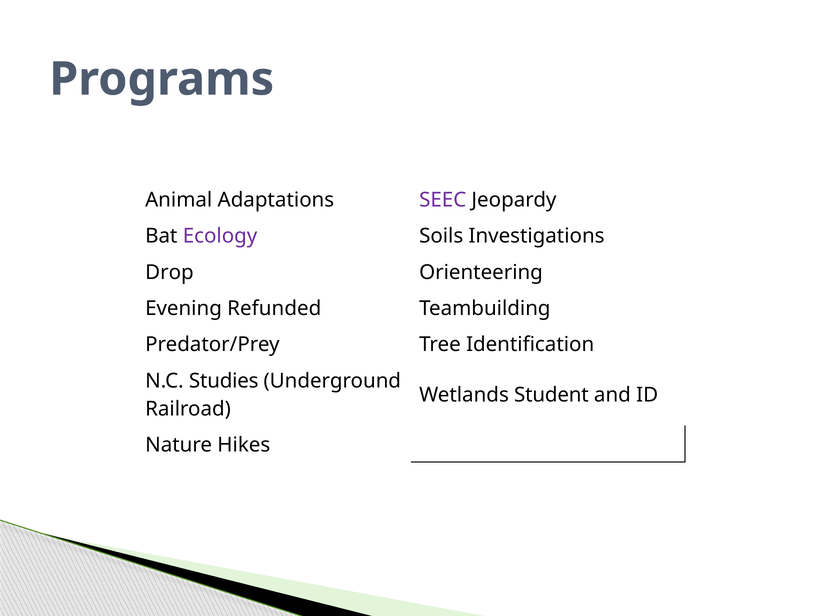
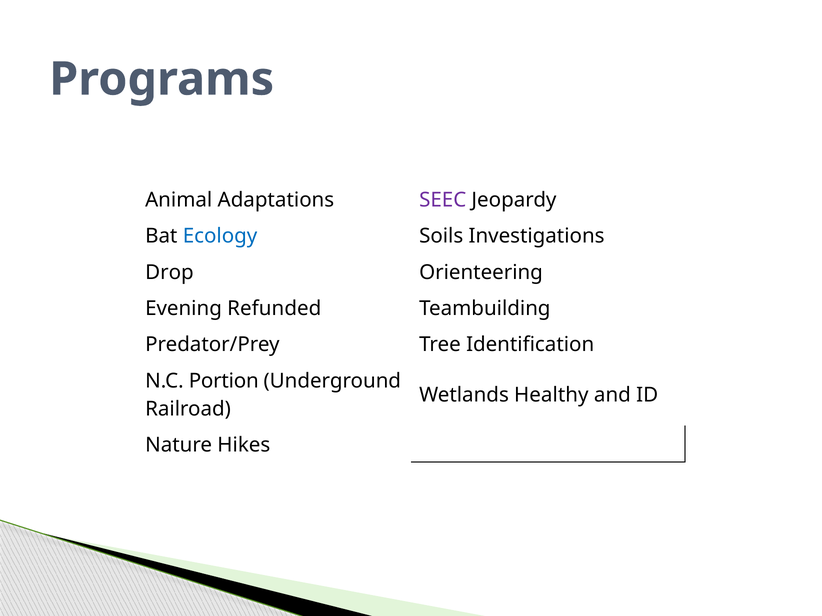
Ecology colour: purple -> blue (220, 236)
Studies: Studies -> Portion (224, 381)
Student: Student -> Healthy (551, 395)
